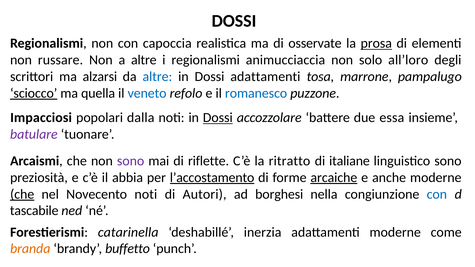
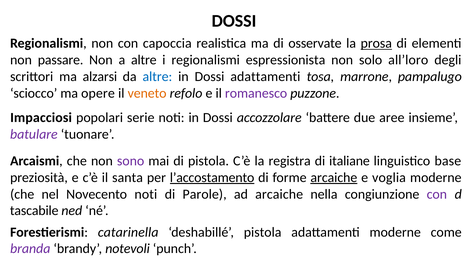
russare: russare -> passare (61, 60)
animucciaccia: animucciaccia -> espressionista (286, 60)
sciocco underline: present -> none (34, 93)
quella: quella -> opere (98, 93)
veneto colour: blue -> orange (147, 93)
romanesco colour: blue -> purple (256, 93)
dalla: dalla -> serie (141, 118)
Dossi underline: present -> none (218, 118)
essa: essa -> aree (392, 118)
di riflette: riflette -> pistola (208, 161)
ritratto: ritratto -> registra (290, 161)
linguistico sono: sono -> base (448, 161)
abbia: abbia -> santa (128, 178)
anche: anche -> voglia (389, 178)
che underline: present -> none (22, 194)
Autori: Autori -> Parole (205, 194)
ad borghesi: borghesi -> arcaiche (279, 194)
con colour: blue -> purple (437, 194)
deshabillé inerzia: inerzia -> pistola (263, 232)
branda colour: orange -> purple (30, 249)
buffetto: buffetto -> notevoli (128, 249)
